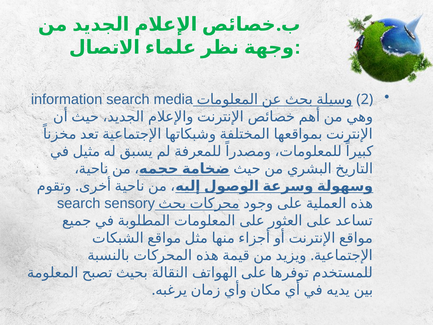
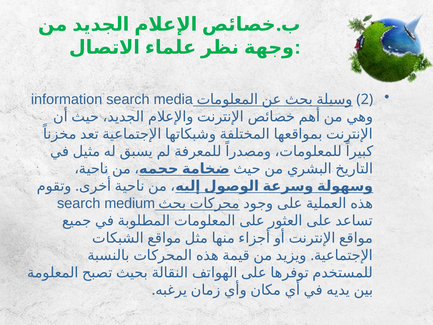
sensory: sensory -> medium (130, 203)
